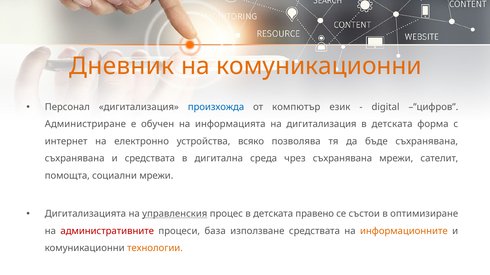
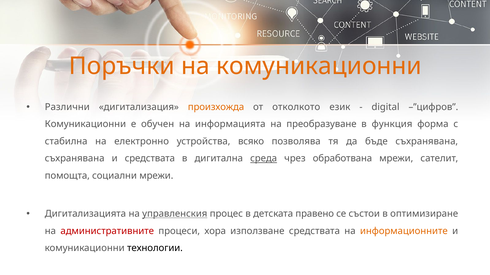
Дневник: Дневник -> Поръчки (122, 66)
Персонал: Персонал -> Различни (67, 107)
произхожда colour: blue -> orange (216, 107)
компютър: компютър -> отколкото (296, 107)
Администриране: Администриране -> Комуникационни (85, 124)
на дигитализация: дигитализация -> преобразуване (321, 124)
детската: детската -> функция (392, 124)
интернет: интернет -> стабилна (66, 142)
среда underline: none -> present (264, 159)
чрез съхранявана: съхранявана -> обработвана (342, 159)
база: база -> хора (215, 231)
технологии colour: orange -> black (155, 249)
